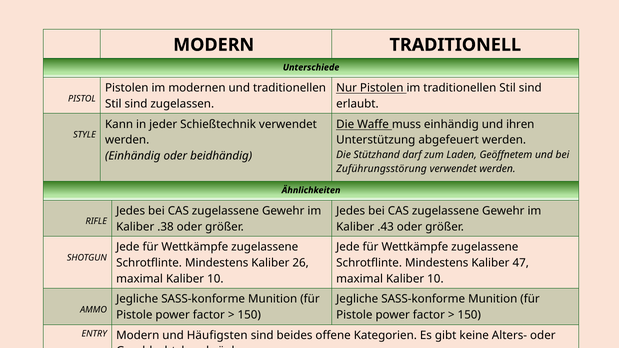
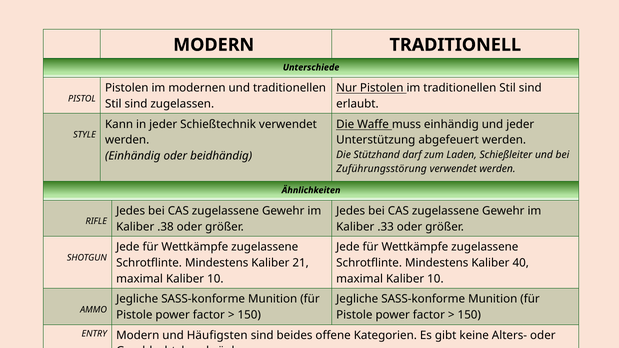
und ihren: ihren -> jeder (520, 124)
Geöffnetem: Geöffnetem -> Schießleiter (506, 155)
.43: .43 -> .33 (386, 227)
26: 26 -> 21 (301, 263)
47: 47 -> 40 (521, 263)
